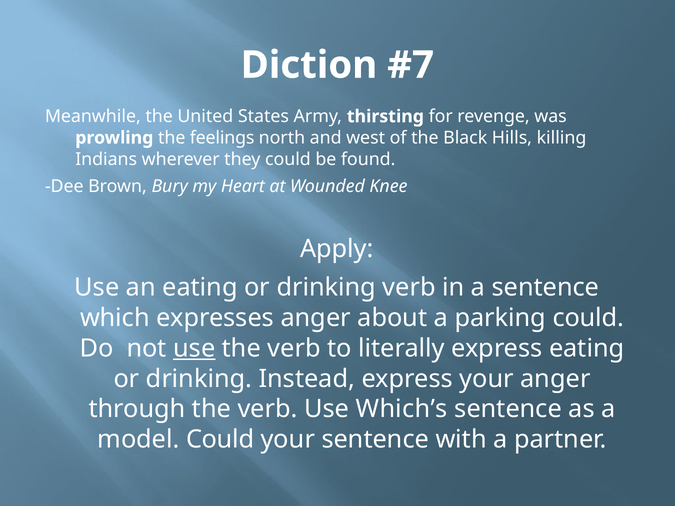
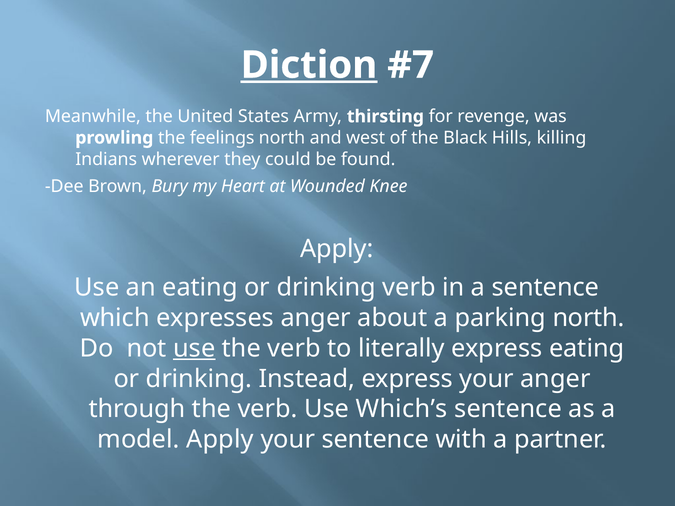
Diction underline: none -> present (309, 65)
parking could: could -> north (588, 318)
model Could: Could -> Apply (220, 440)
